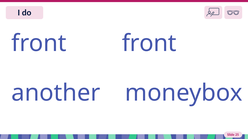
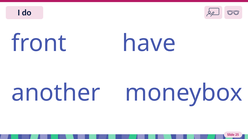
front front: front -> have (149, 44)
